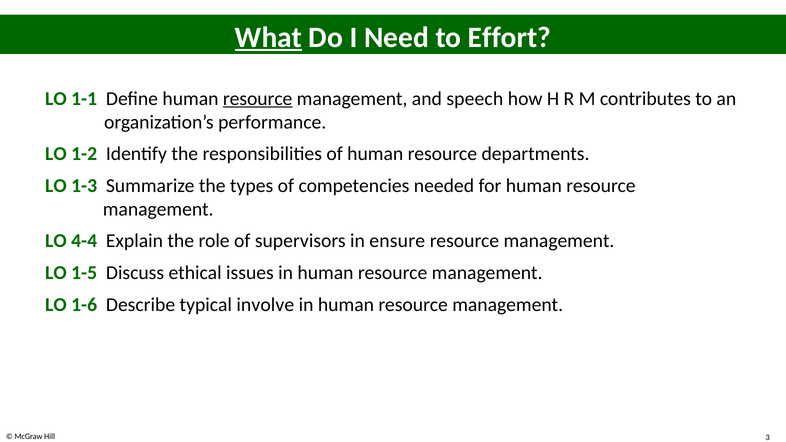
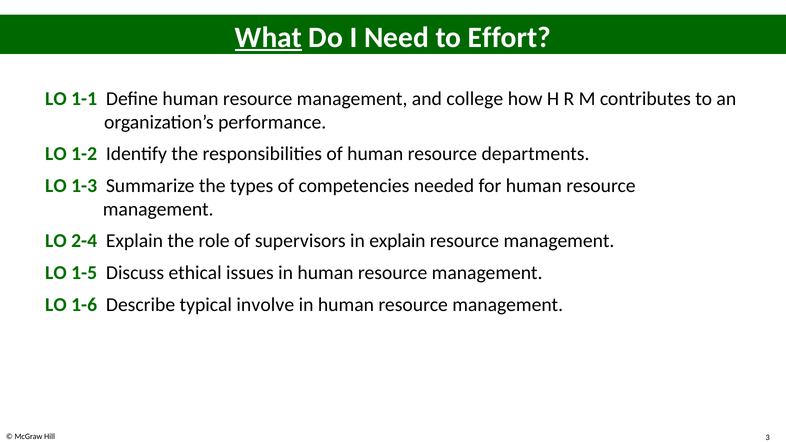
resource underline: present -> none (258, 99)
speech: speech -> college (475, 99)
4-4: 4-4 -> 2-4 (84, 241)
in ensure: ensure -> explain (397, 241)
